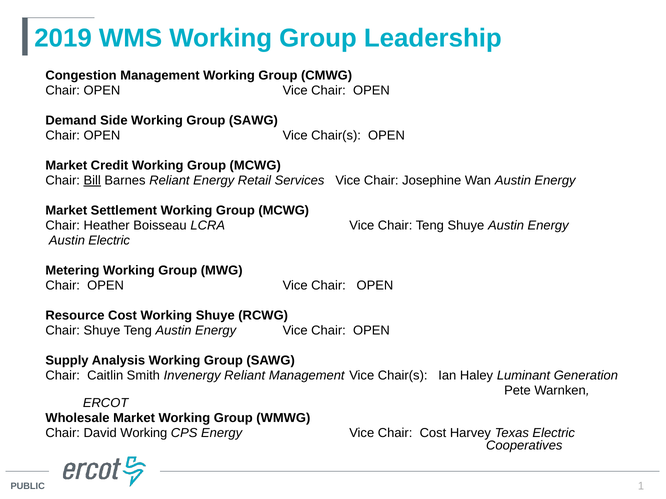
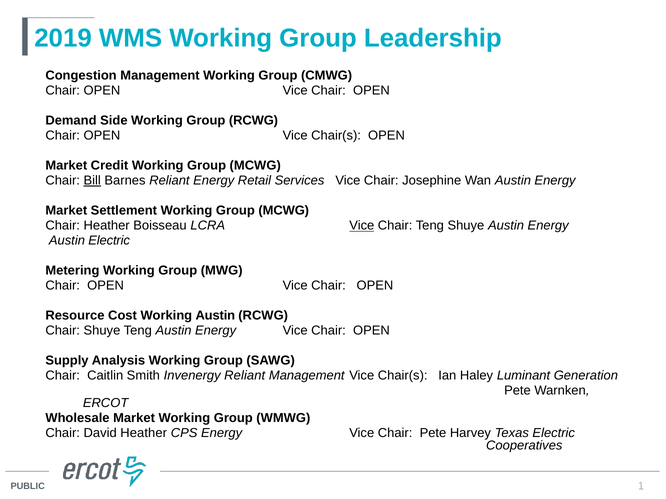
Side Working Group SAWG: SAWG -> RCWG (253, 121)
Vice underline: none -> present (362, 226)
Working Shuye: Shuye -> Austin (215, 316)
David Working: Working -> Heather (144, 434)
Chair Cost: Cost -> Pete (433, 434)
